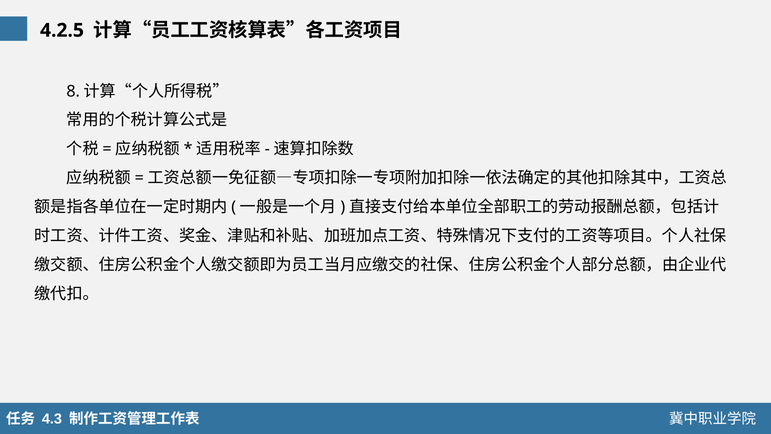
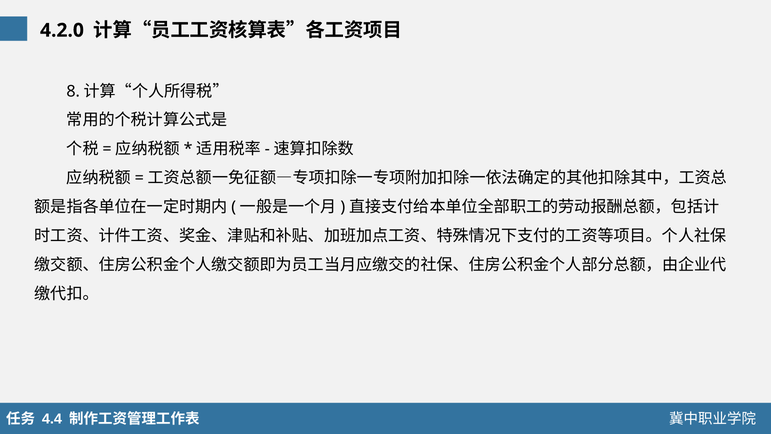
4.2.5: 4.2.5 -> 4.2.0 (62, 30)
4.3: 4.3 -> 4.4 (52, 419)
